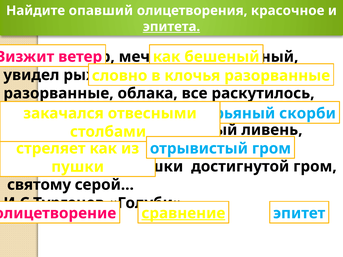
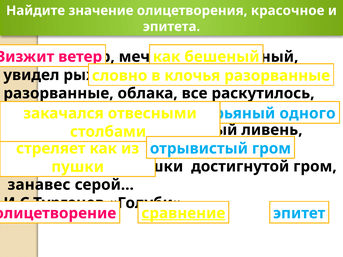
опавший: опавший -> значение (101, 11)
эпитета underline: present -> none (172, 27)
скорби: скорби -> одного (307, 114)
святому: святому -> занавес (39, 185)
